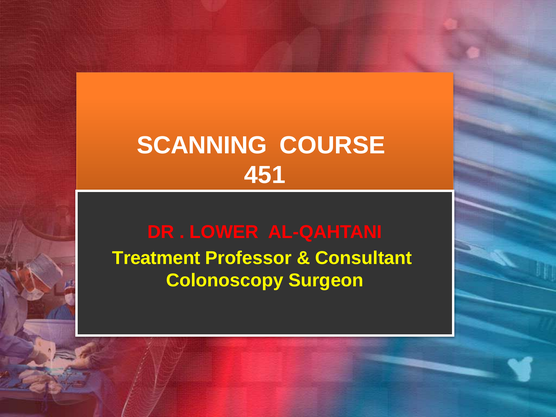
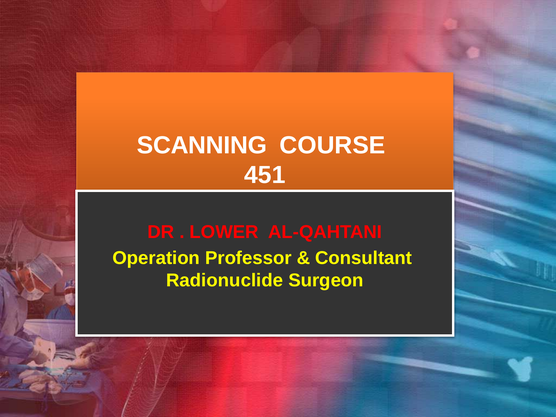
Treatment: Treatment -> Operation (156, 258)
Colonoscopy: Colonoscopy -> Radionuclide (225, 280)
